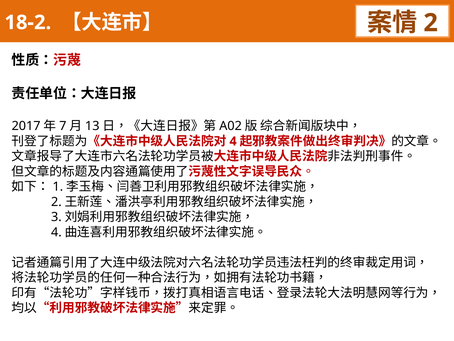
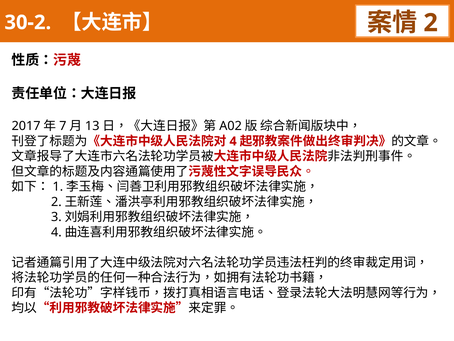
18-2: 18-2 -> 30-2 (28, 22)
